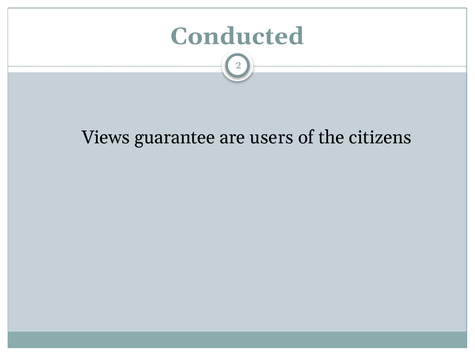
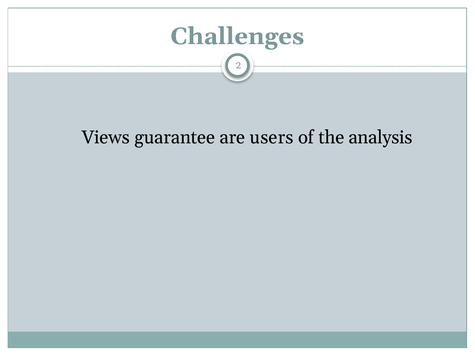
Conducted: Conducted -> Challenges (237, 36)
citizens: citizens -> analysis (380, 137)
